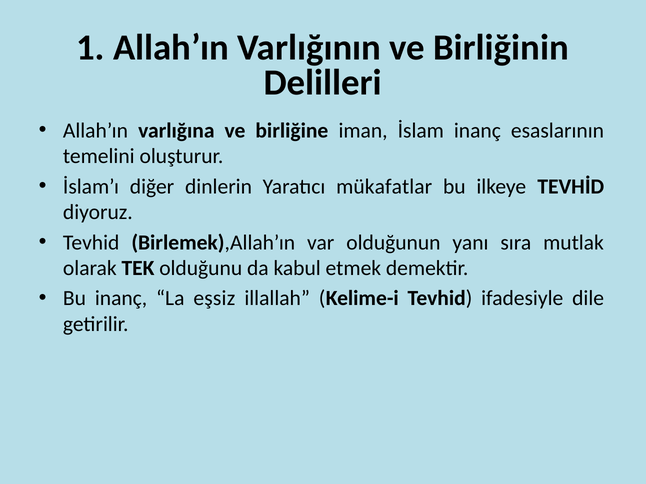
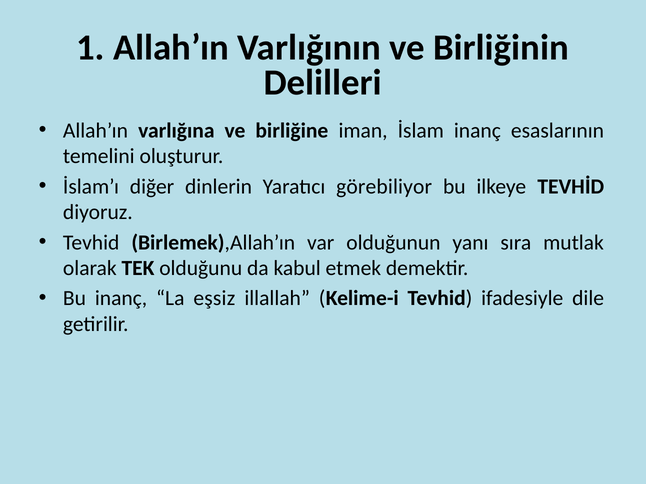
mükafatlar: mükafatlar -> görebiliyor (384, 187)
